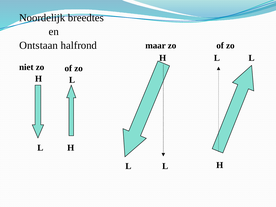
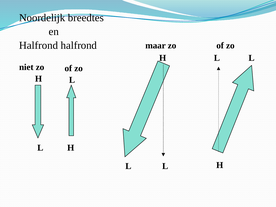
Ontstaan: Ontstaan -> Halfrond (39, 45)
